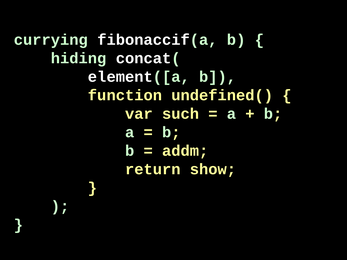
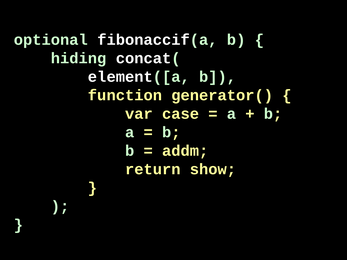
currying: currying -> optional (51, 40)
undefined(: undefined( -> generator( (222, 95)
such: such -> case (181, 114)
